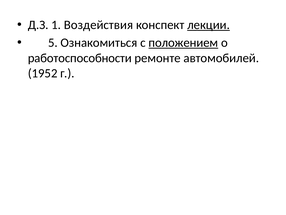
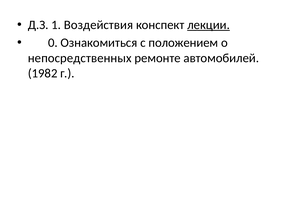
5: 5 -> 0 (53, 43)
положением underline: present -> none (183, 43)
работоспособности: работоспособности -> непосредственных (80, 58)
1952: 1952 -> 1982 (43, 73)
